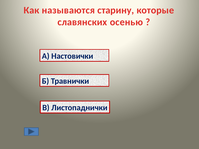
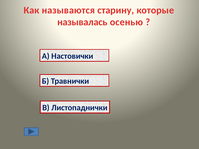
славянских: славянских -> называлась (82, 22)
